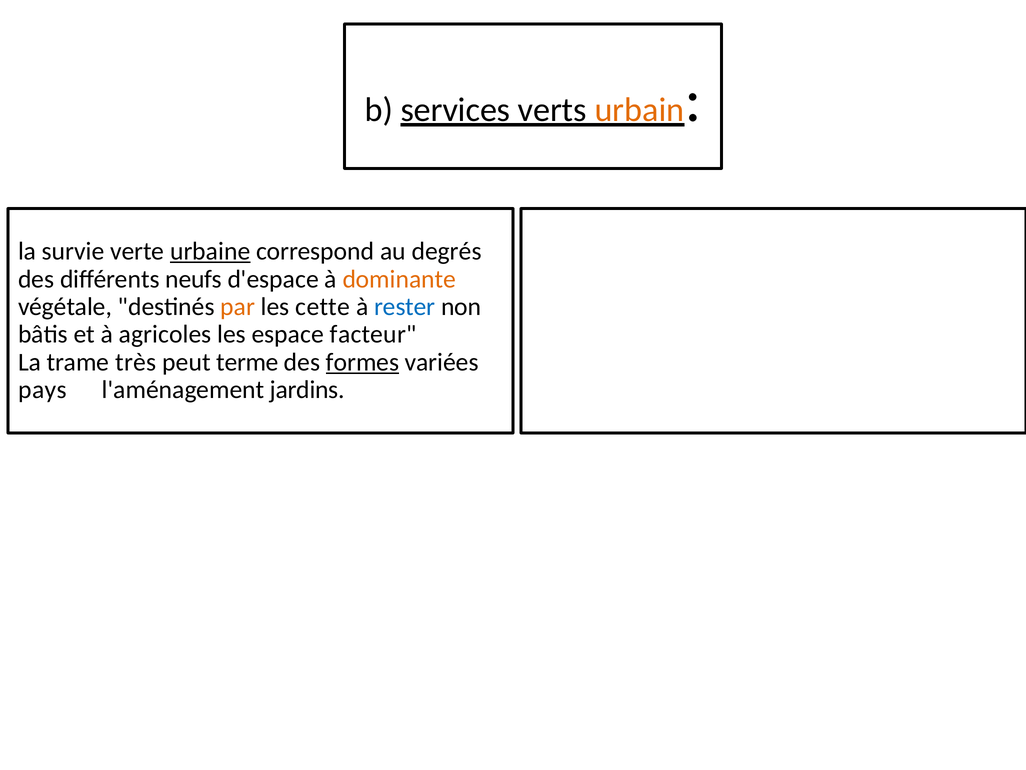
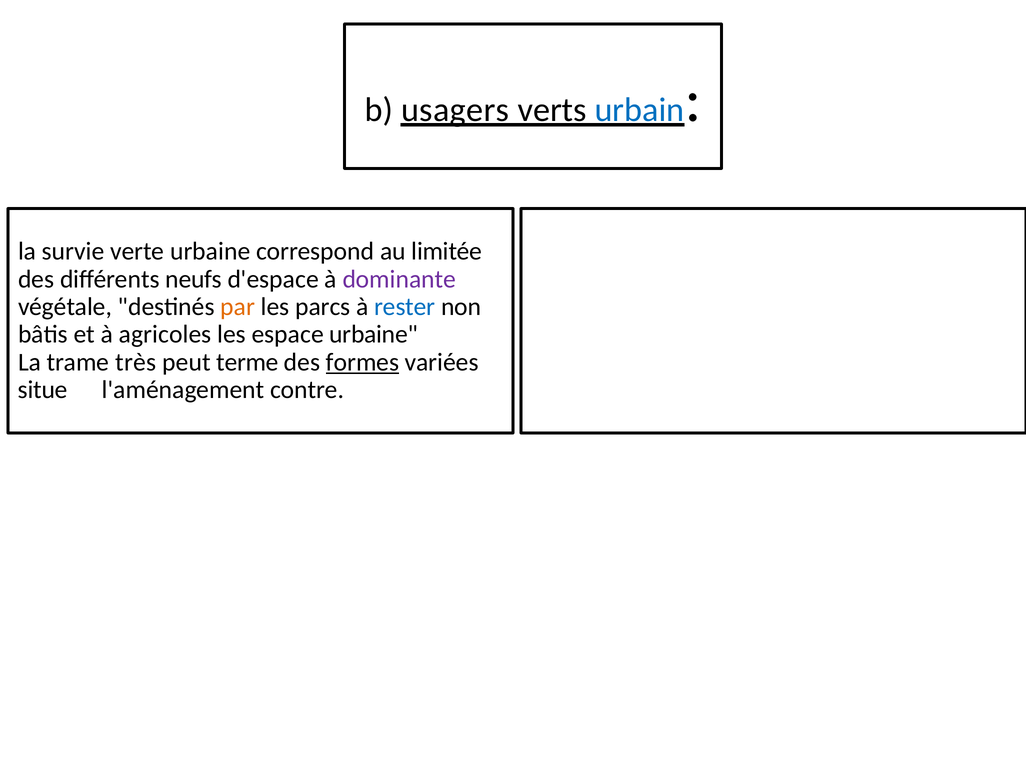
services: services -> usagers (455, 110)
urbain colour: orange -> blue (639, 110)
urbaine underline: present -> none (210, 251)
degrés: degrés -> limitée (447, 251)
dominante colour: orange -> purple (399, 279)
cette: cette -> parcs (323, 307)
espace facteur: facteur -> urbaine (374, 334)
pays: pays -> situe (43, 390)
jardins: jardins -> contre (307, 390)
